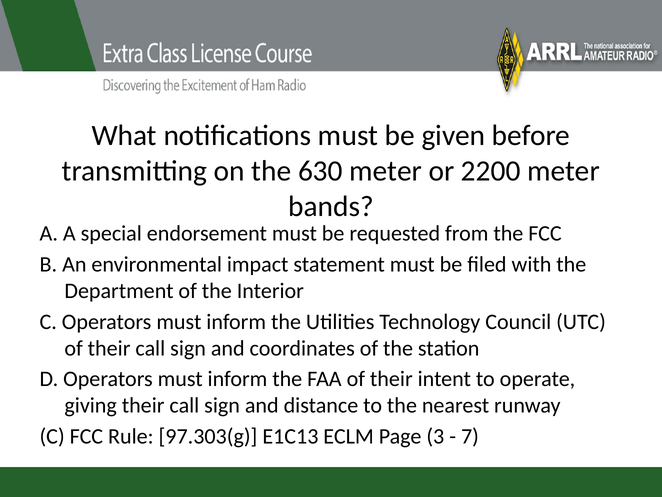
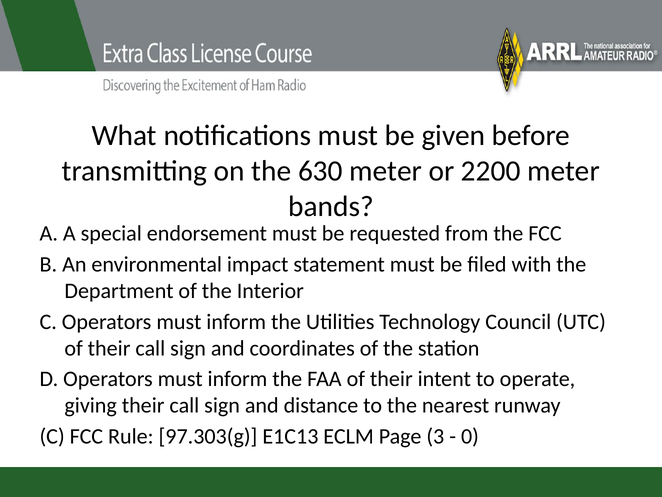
7: 7 -> 0 (470, 436)
